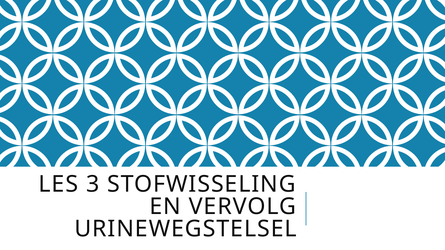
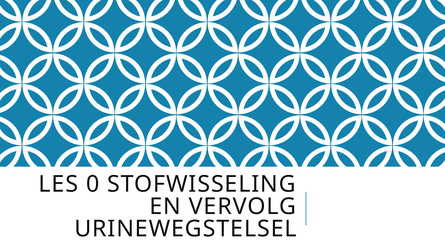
3: 3 -> 0 (93, 184)
